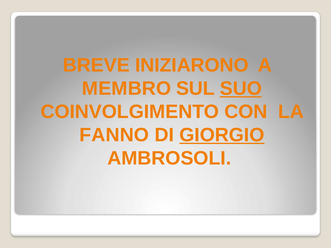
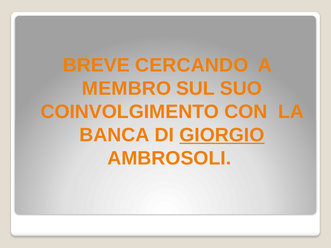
INIZIARONO: INIZIARONO -> CERCANDO (192, 65)
SUO underline: present -> none (241, 89)
FANNO: FANNO -> BANCA (114, 135)
